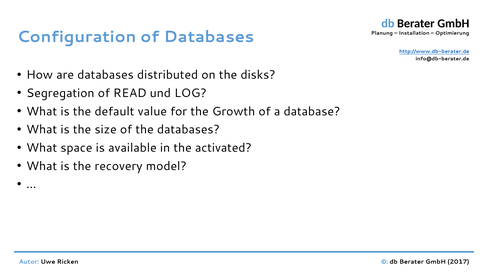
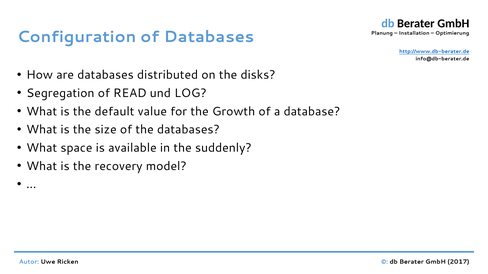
activated: activated -> suddenly (223, 148)
